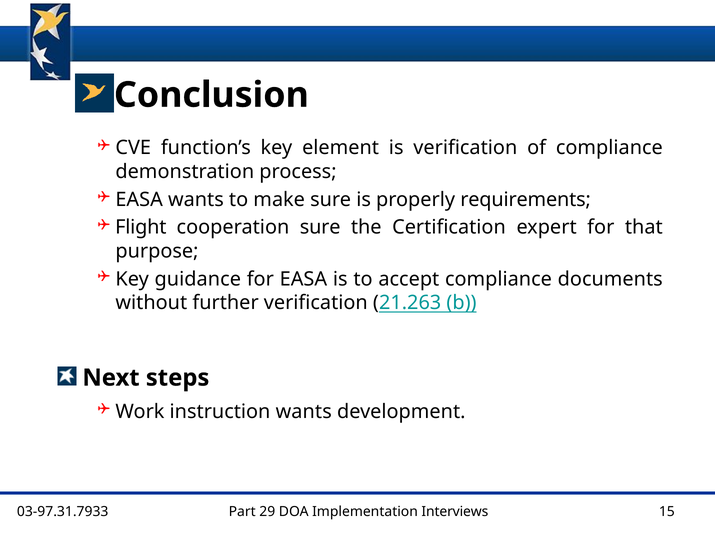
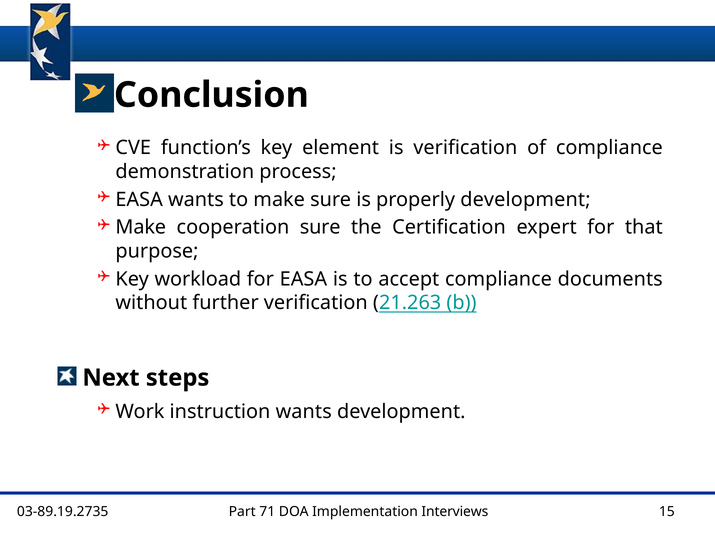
properly requirements: requirements -> development (525, 200)
Flight: Flight -> Make (141, 227)
guidance: guidance -> workload (198, 279)
03-97.31.7933: 03-97.31.7933 -> 03-89.19.2735 (63, 512)
29: 29 -> 71 (267, 512)
